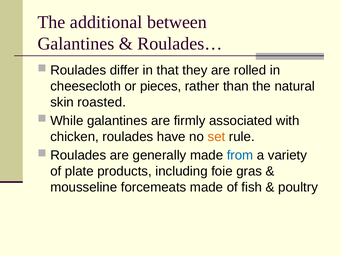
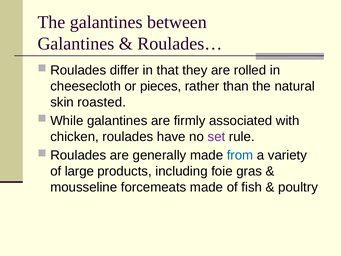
The additional: additional -> galantines (106, 22)
set colour: orange -> purple (216, 137)
plate: plate -> large (79, 171)
